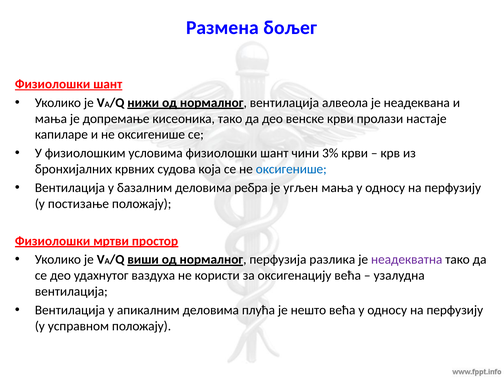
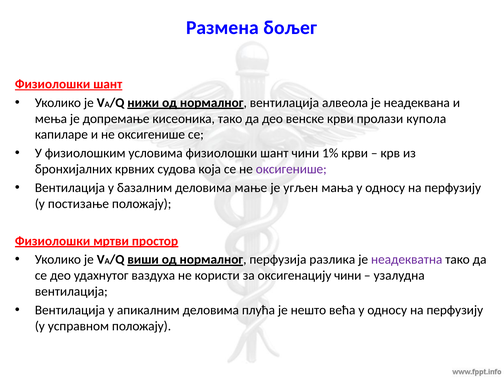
мања: мања -> мења (51, 119)
настаје: настаје -> купола (426, 119)
3%: 3% -> 1% (330, 153)
оксигенише colour: blue -> purple (291, 169)
ребра: ребра -> мање (251, 188)
оксигенацију већа: већа -> чини (348, 276)
